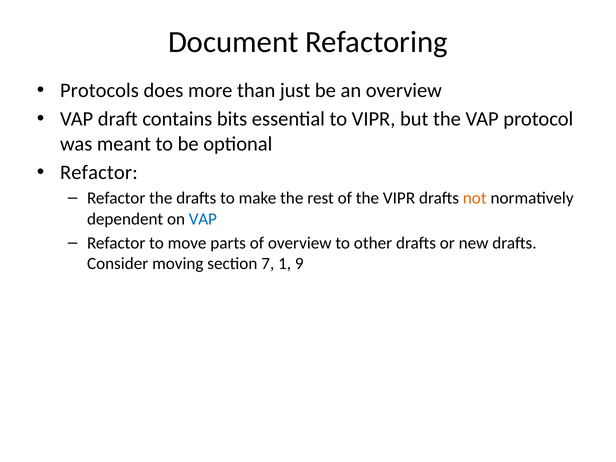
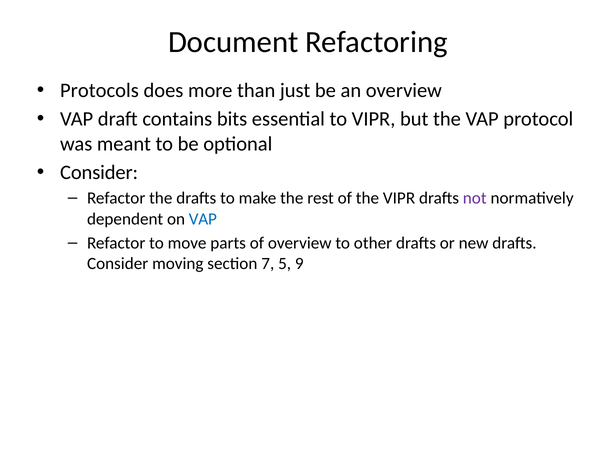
Refactor: Refactor -> Consider (99, 173)
not colour: orange -> purple (475, 198)
1: 1 -> 5 (285, 263)
